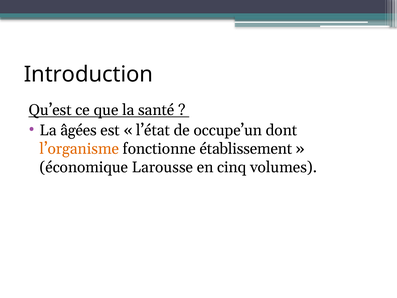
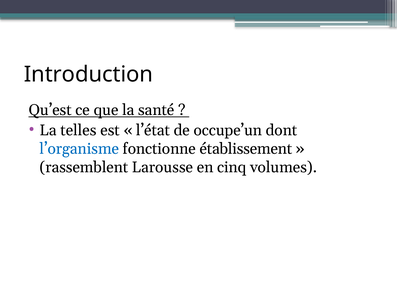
âgées: âgées -> telles (78, 130)
l’organisme colour: orange -> blue (79, 149)
économique: économique -> rassemblent (84, 167)
